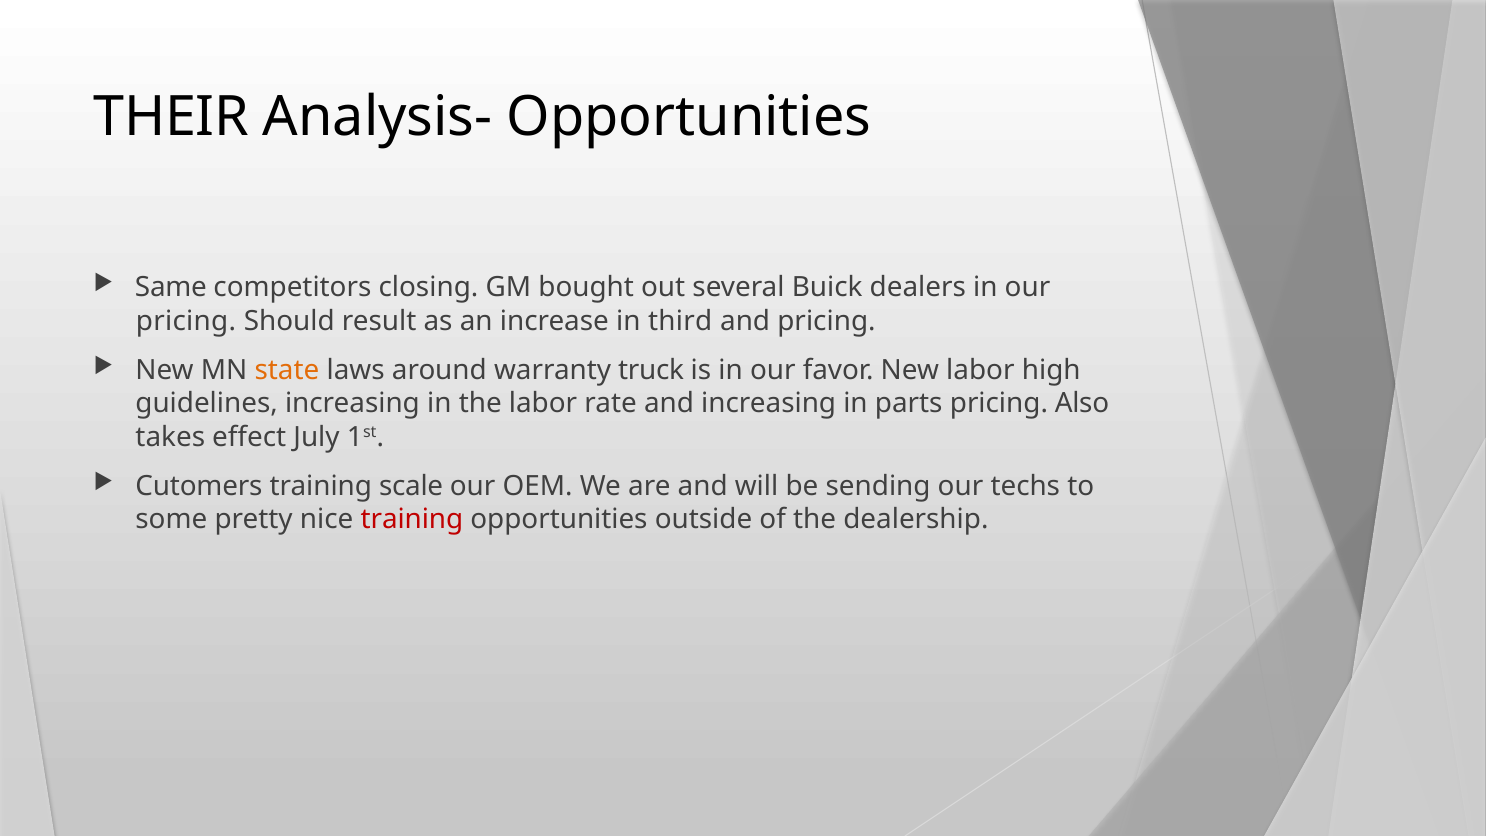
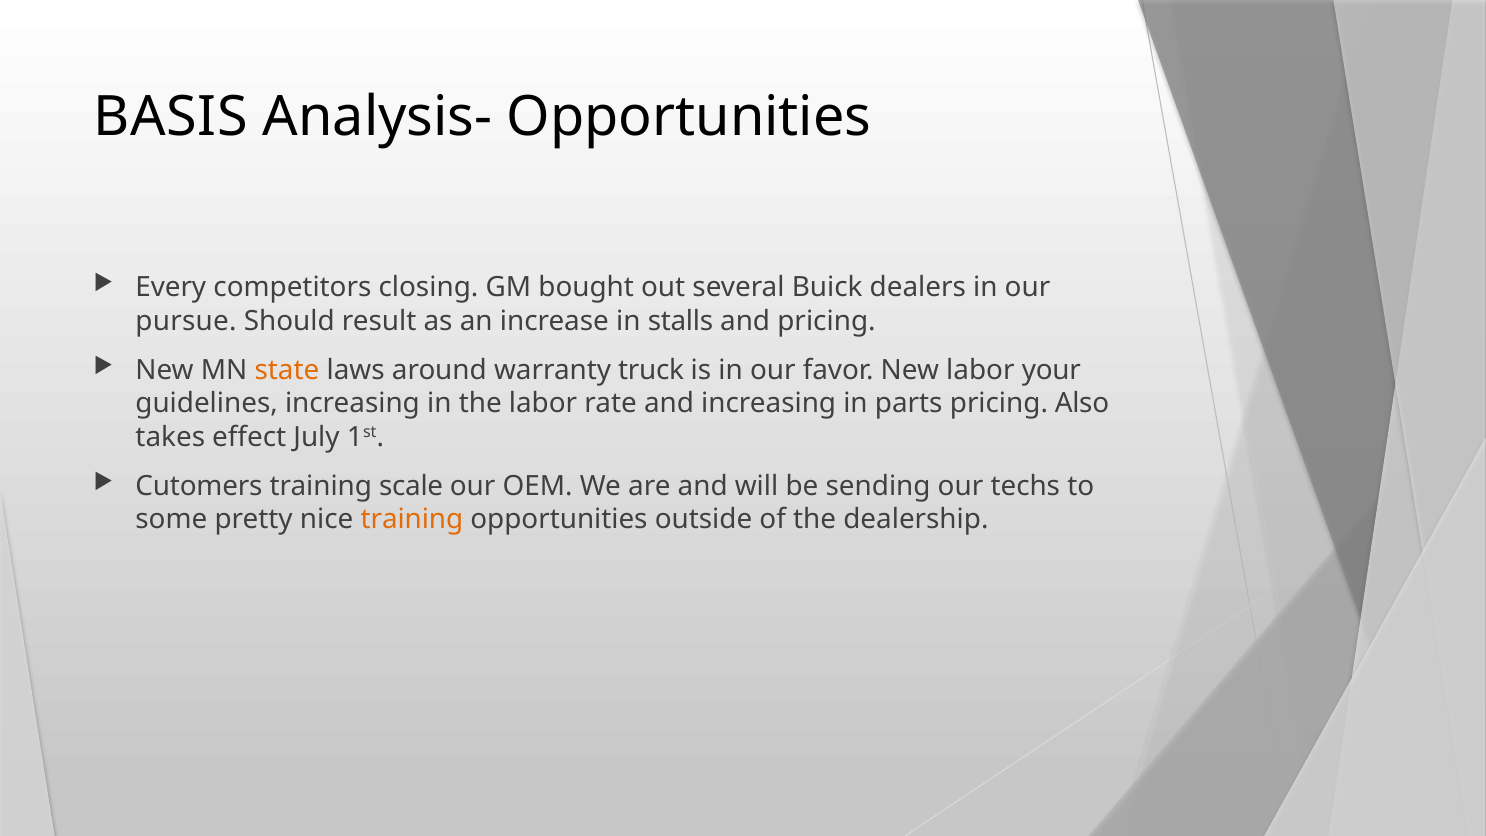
THEIR: THEIR -> BASIS (171, 117)
Same: Same -> Every (171, 288)
pricing: pricing -> pursue (186, 321)
third: third -> stalls (680, 321)
high: high -> your (1051, 370)
training colour: red -> orange (412, 519)
